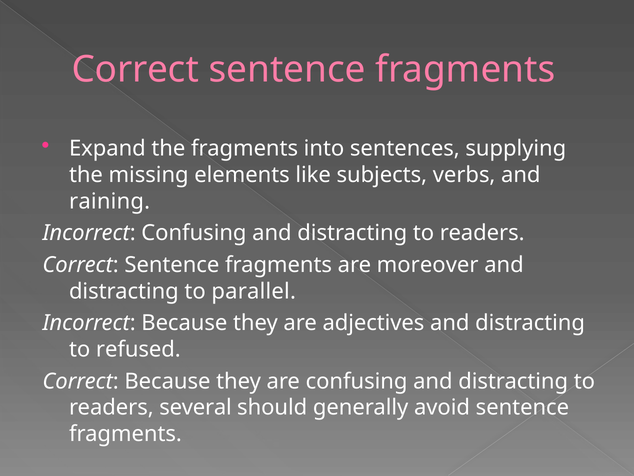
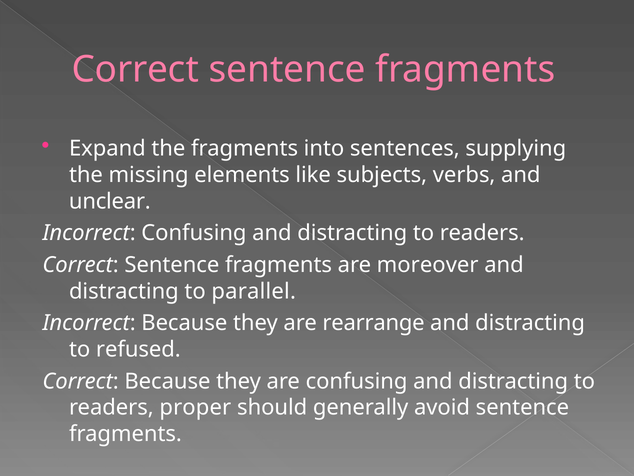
raining: raining -> unclear (110, 201)
adjectives: adjectives -> rearrange (374, 323)
several: several -> proper (195, 407)
